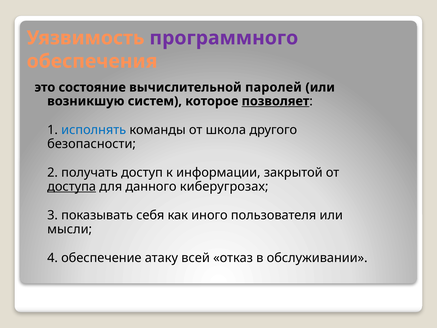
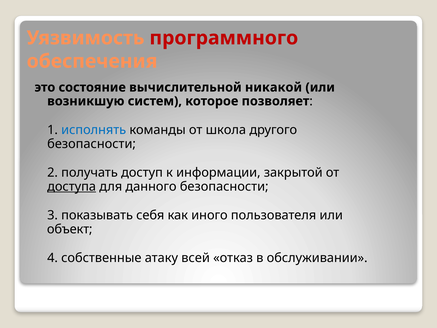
программного colour: purple -> red (224, 38)
паролей: паролей -> никакой (273, 87)
позволяет underline: present -> none (275, 101)
данного киберугрозах: киберугрозах -> безопасности (224, 186)
мысли: мысли -> объект (70, 229)
обеспечение: обеспечение -> собственные (101, 258)
